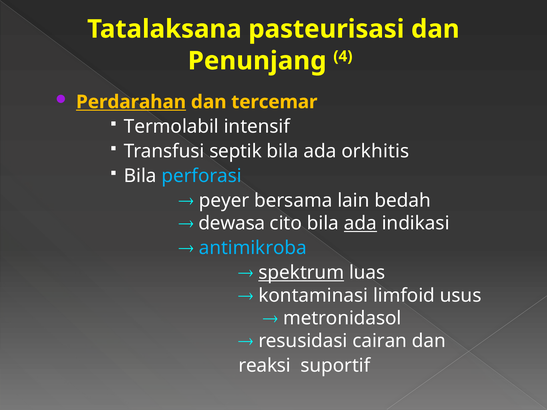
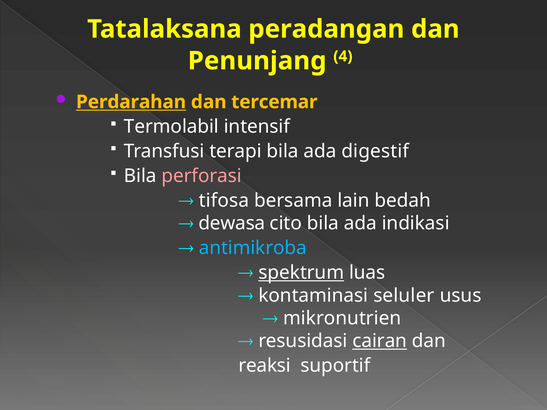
pasteurisasi: pasteurisasi -> peradangan (326, 29)
septik: septik -> terapi (236, 151)
orkhitis: orkhitis -> digestif (375, 151)
perforasi colour: light blue -> pink (202, 176)
peyer: peyer -> tifosa (224, 201)
ada underline: present -> none (360, 224)
limfoid: limfoid -> seluler (404, 296)
metronidasol: metronidasol -> mikronutrien (342, 318)
cairan underline: none -> present (380, 341)
